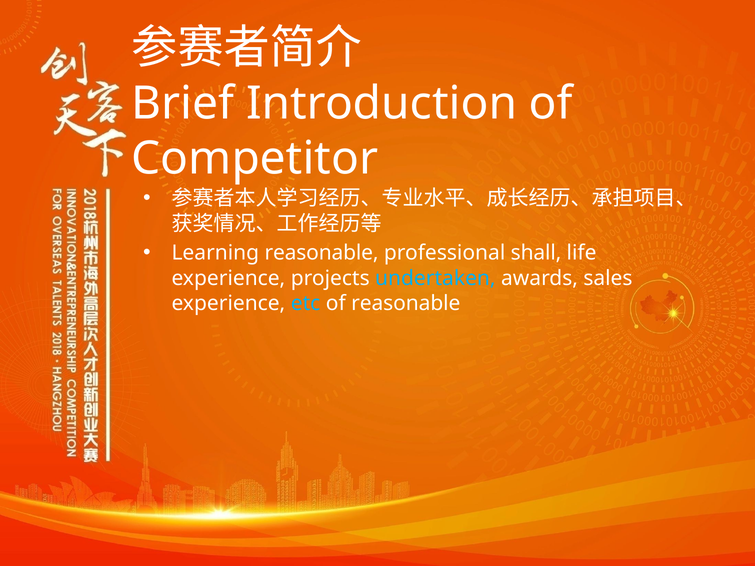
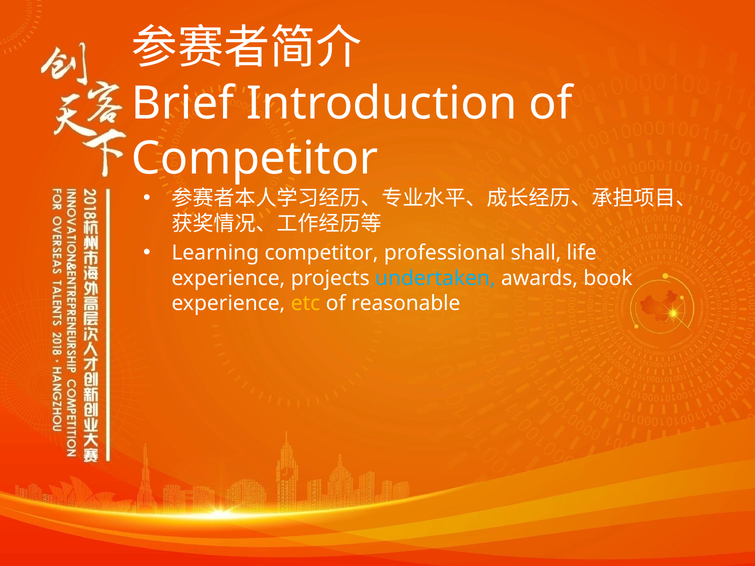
Learning reasonable: reasonable -> competitor (321, 253)
sales: sales -> book (608, 278)
etc colour: light blue -> yellow (306, 303)
